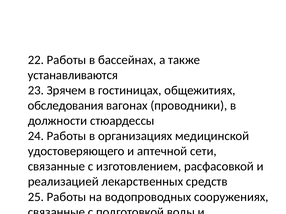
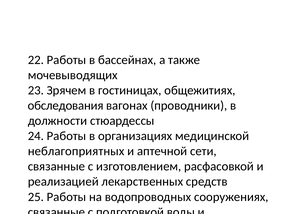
устанавливаются: устанавливаются -> мочевыводящих (73, 75)
удостоверяющего: удостоверяющего -> неблагоприятных (76, 152)
